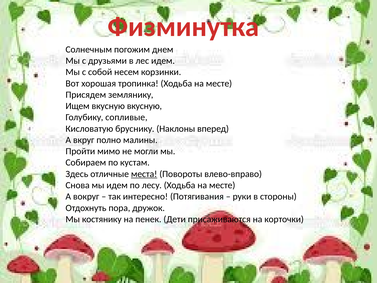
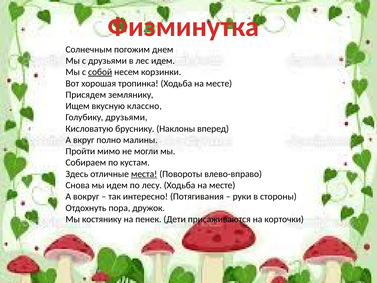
собой underline: none -> present (100, 72)
вкусную вкусную: вкусную -> классно (144, 106)
Голубику сопливые: сопливые -> друзьями (126, 117)
